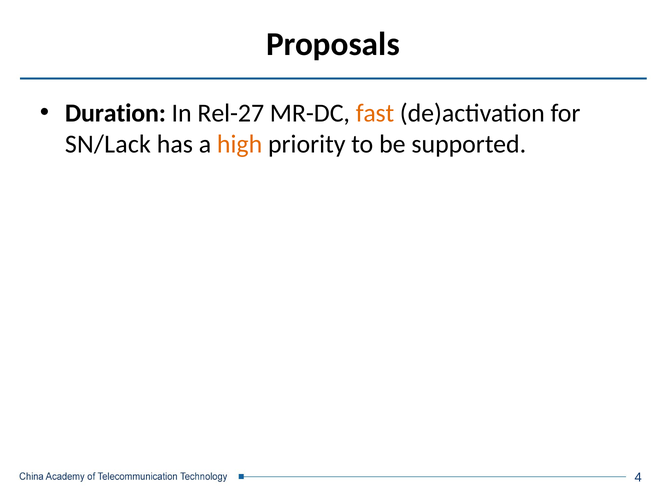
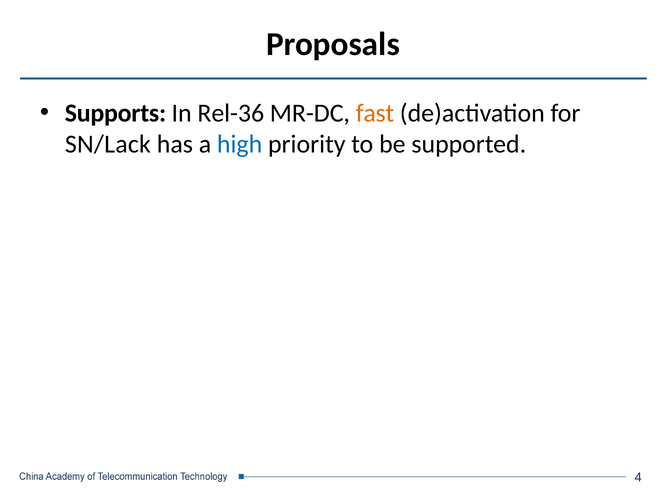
Duration: Duration -> Supports (115, 113)
Rel-27: Rel-27 -> Rel-36 (231, 113)
high colour: orange -> blue (240, 144)
